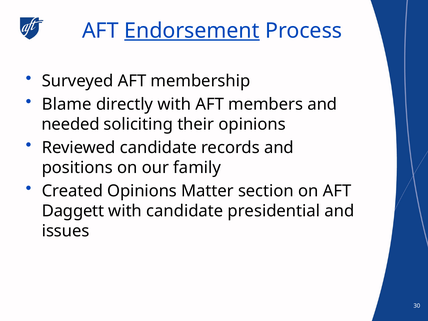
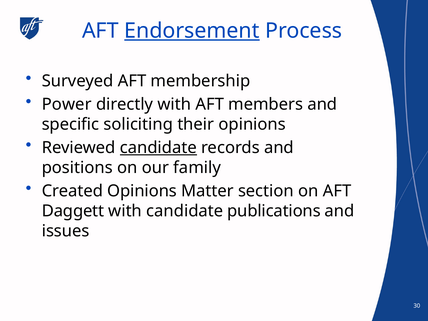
Blame: Blame -> Power (67, 104)
needed: needed -> specific (70, 124)
candidate underline: none -> present (158, 148)
presidential: presidential -> publications (274, 211)
